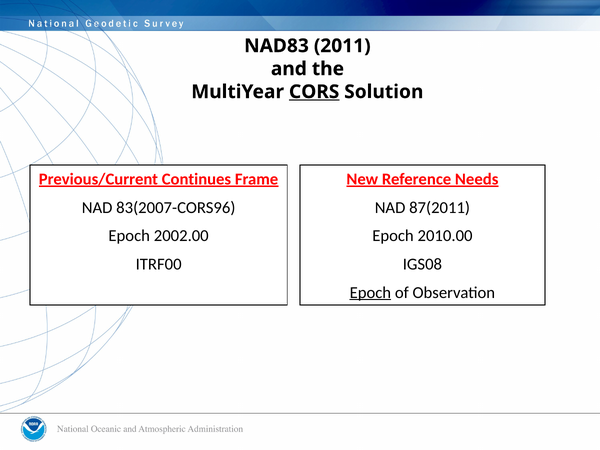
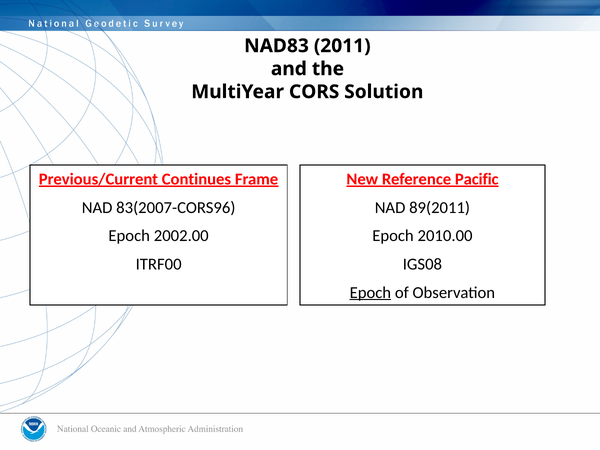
CORS underline: present -> none (314, 92)
Needs: Needs -> Pacific (477, 179)
87(2011: 87(2011 -> 89(2011 (440, 208)
